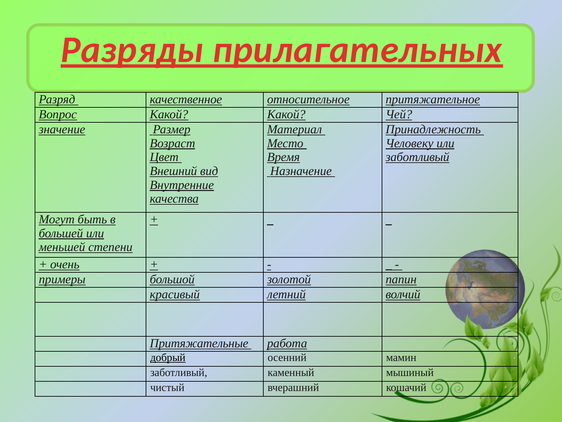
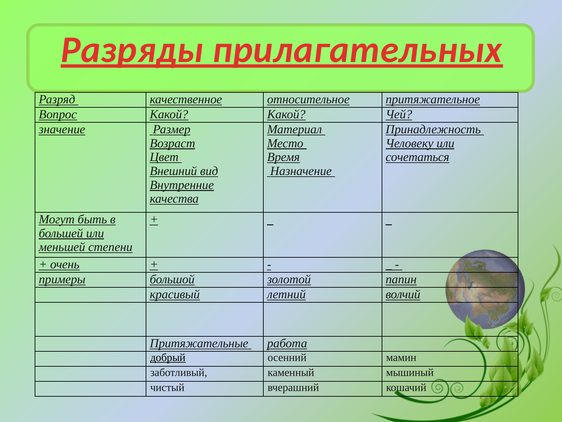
заботливый: заботливый -> сочетаться (417, 157)
